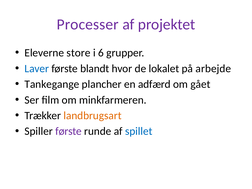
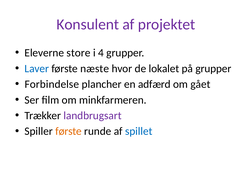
Processer: Processer -> Konsulent (88, 24)
6: 6 -> 4 (101, 53)
blandt: blandt -> næste (95, 69)
på arbejde: arbejde -> grupper (213, 69)
Tankegange: Tankegange -> Forbindelse (52, 84)
landbrugsart colour: orange -> purple (93, 116)
første colour: purple -> orange (69, 131)
